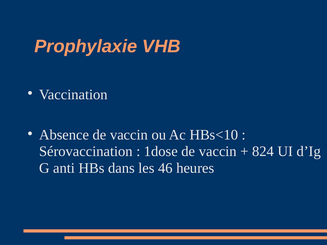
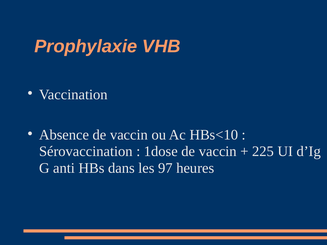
824: 824 -> 225 (263, 152)
46: 46 -> 97 (165, 168)
